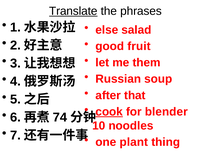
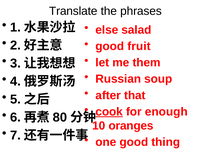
Translate underline: present -> none (73, 11)
blender: blender -> enough (166, 112)
74: 74 -> 80 (60, 118)
noodles: noodles -> oranges (131, 126)
one plant: plant -> good (134, 142)
